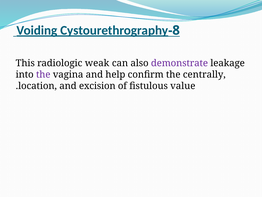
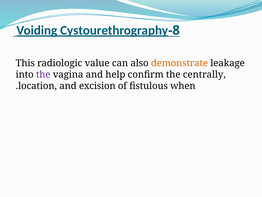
weak: weak -> value (97, 63)
demonstrate colour: purple -> orange (179, 63)
value: value -> when (183, 86)
